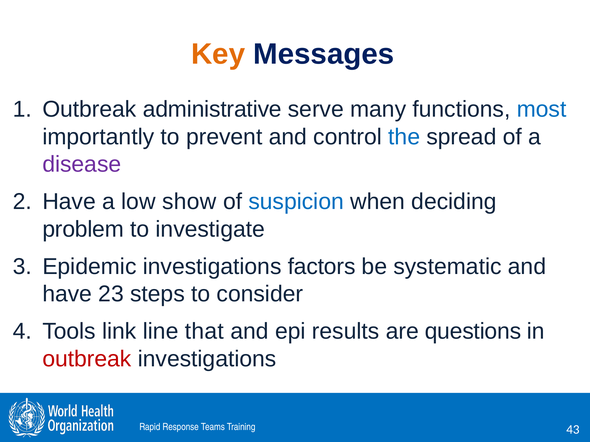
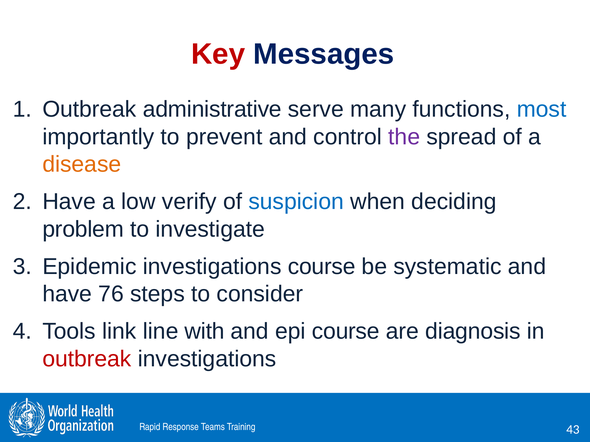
Key colour: orange -> red (218, 54)
the colour: blue -> purple (404, 137)
disease colour: purple -> orange (82, 165)
show: show -> verify (189, 202)
investigations factors: factors -> course (322, 267)
23: 23 -> 76 (111, 294)
that: that -> with (205, 332)
epi results: results -> course (346, 332)
questions: questions -> diagnosis (473, 332)
